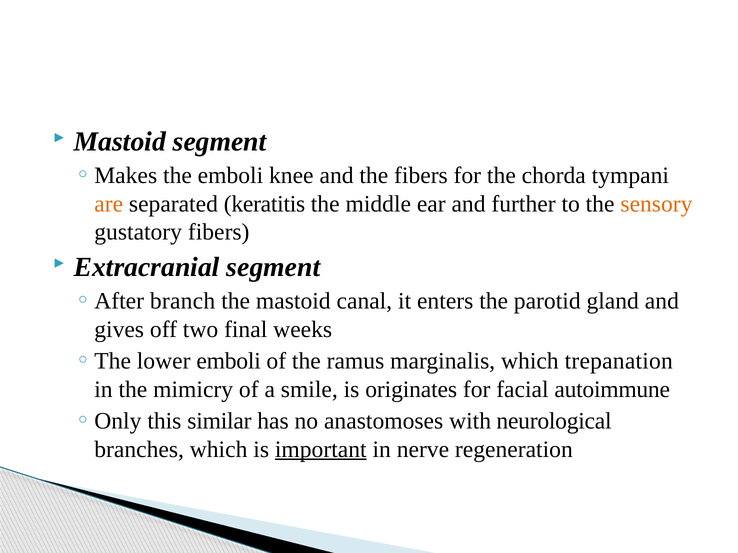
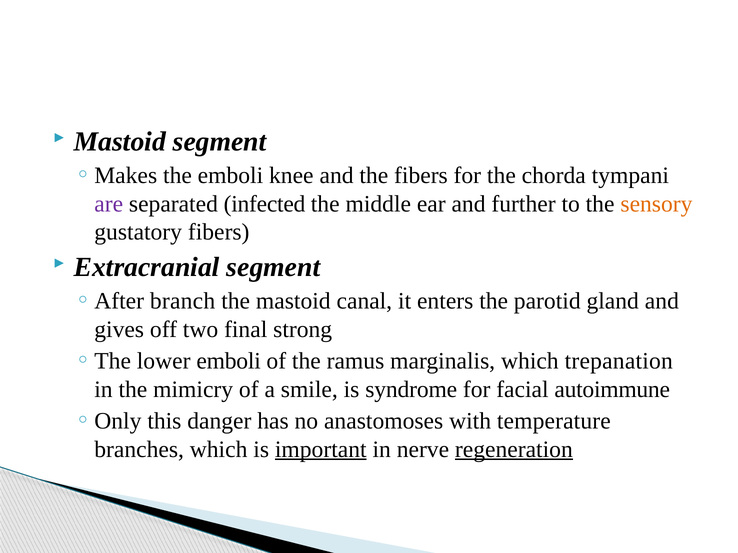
are colour: orange -> purple (109, 204)
keratitis: keratitis -> infected (265, 204)
weeks: weeks -> strong (303, 330)
originates: originates -> syndrome (411, 390)
similar: similar -> danger (219, 421)
neurological: neurological -> temperature (554, 421)
regeneration underline: none -> present (514, 450)
